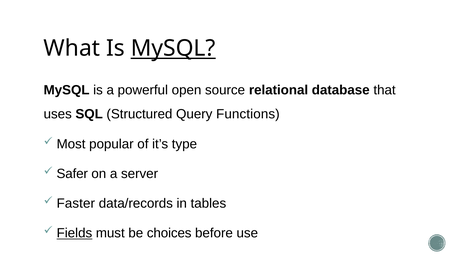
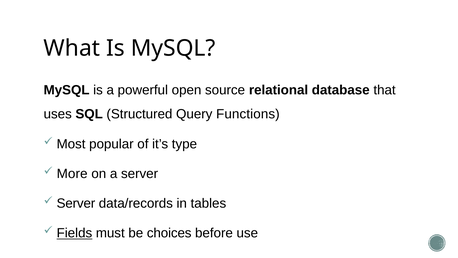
MySQL underline: present -> none (173, 48)
Safer: Safer -> More (72, 173)
Faster: Faster -> Server (76, 203)
